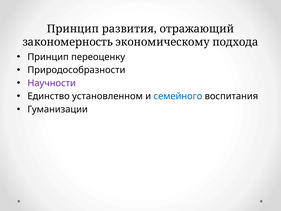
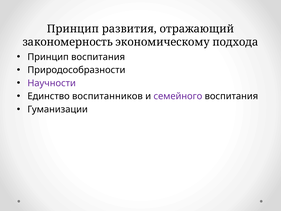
Принцип переоценку: переоценку -> воспитания (98, 57)
установленном: установленном -> воспитанников (107, 96)
семейного colour: blue -> purple (178, 96)
